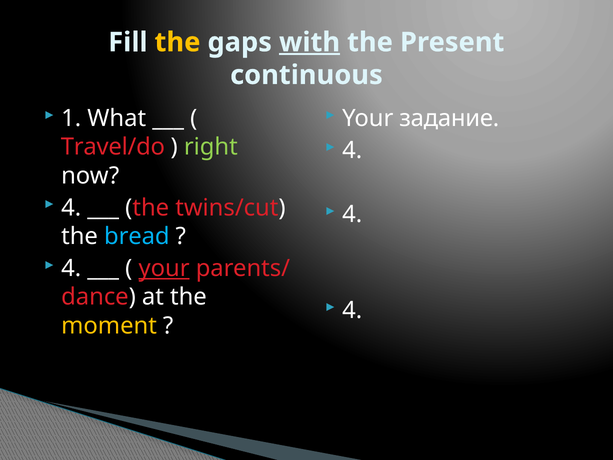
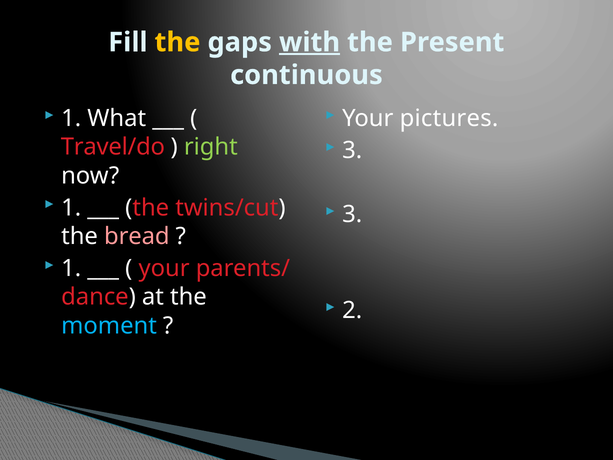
задание: задание -> pictures (449, 118)
4: 4 -> 3 (352, 150)
4: 4 -> 1 (71, 208)
4: 4 -> 3 (352, 214)
bread colour: light blue -> pink (137, 236)
4: 4 -> 1 (71, 268)
your underline: present -> none (164, 268)
4: 4 -> 2 (352, 310)
moment colour: yellow -> light blue (109, 325)
